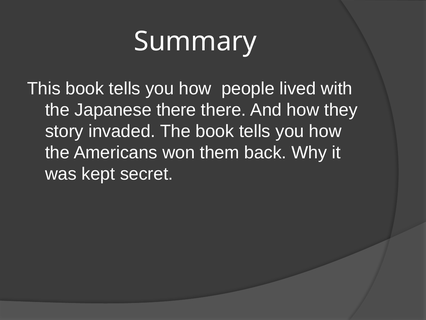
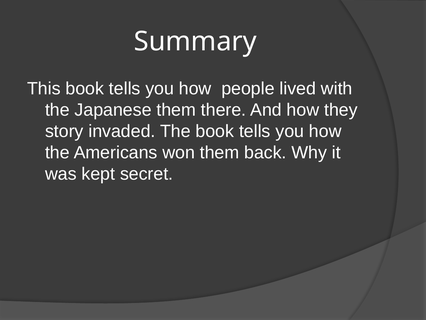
Japanese there: there -> them (176, 110)
